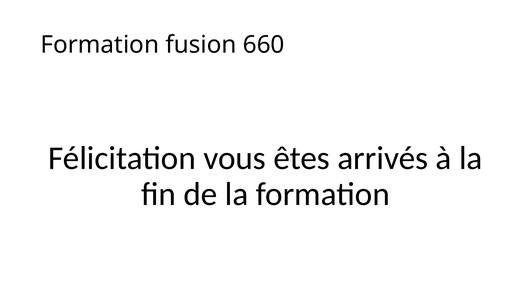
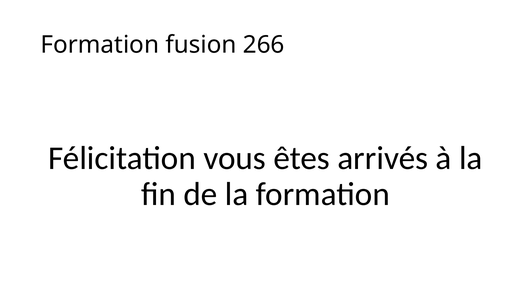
660: 660 -> 266 (264, 45)
